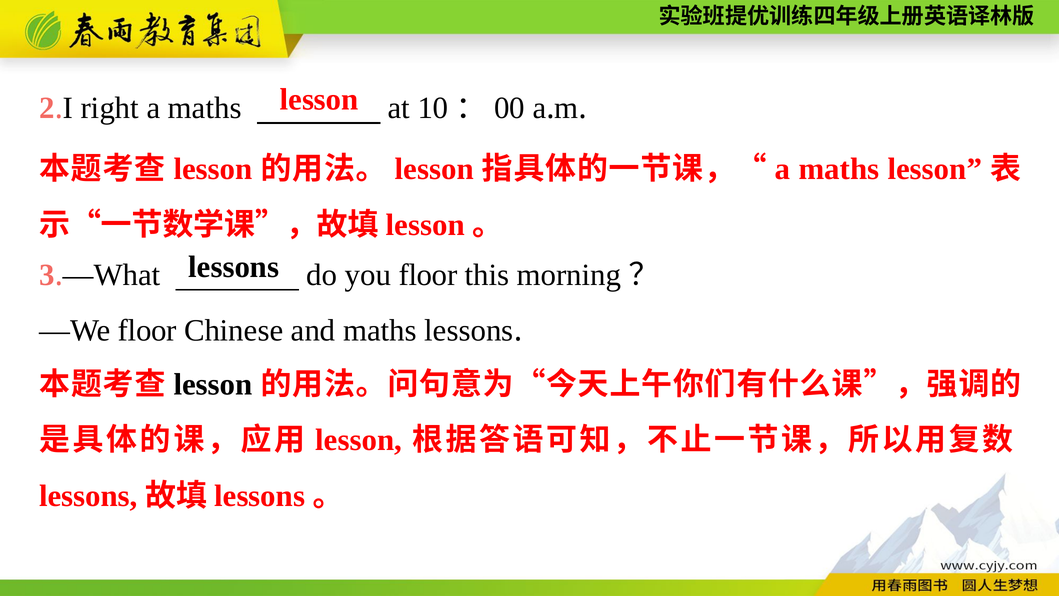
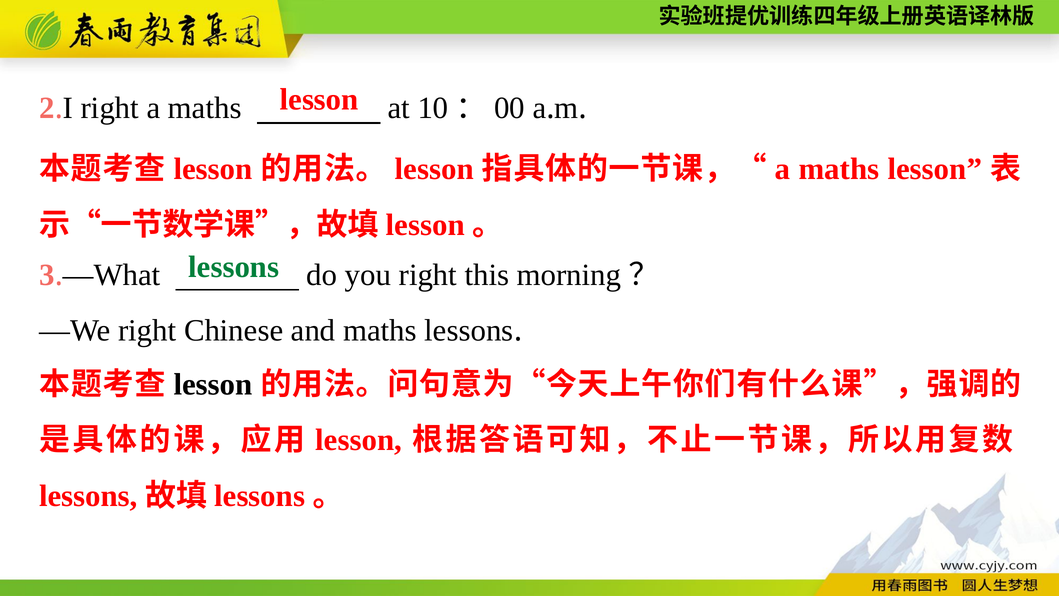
lessons colour: black -> green (234, 267)
you floor: floor -> right (428, 275)
—We floor: floor -> right (147, 331)
